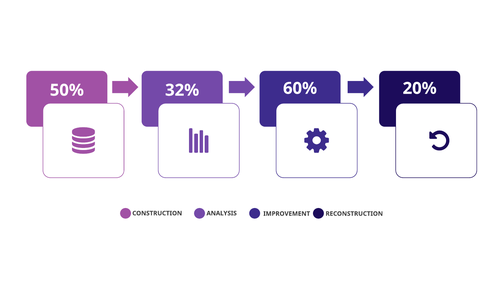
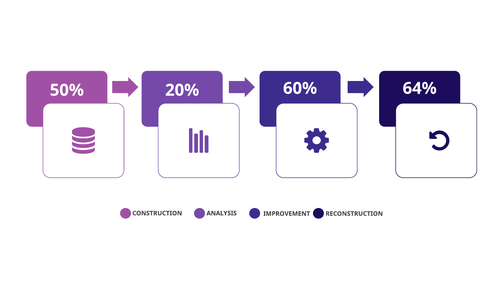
32%: 32% -> 20% (182, 90)
20%: 20% -> 64% (420, 88)
